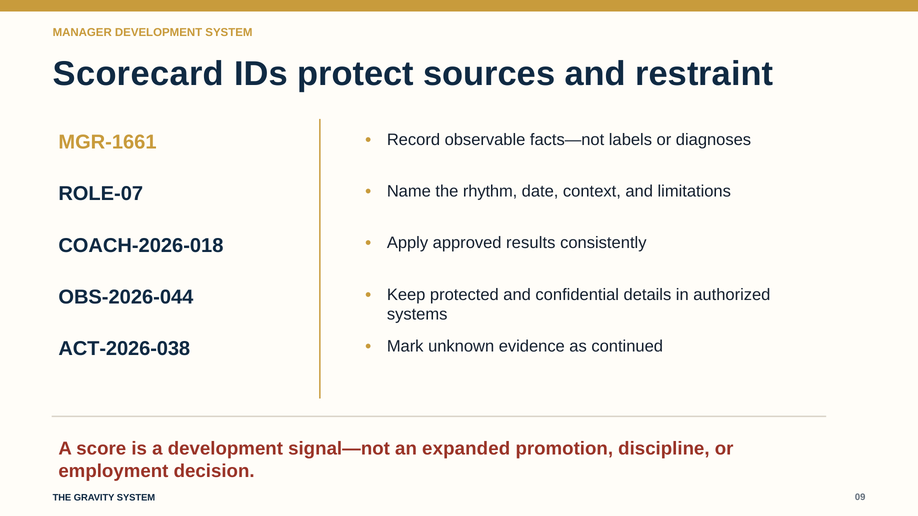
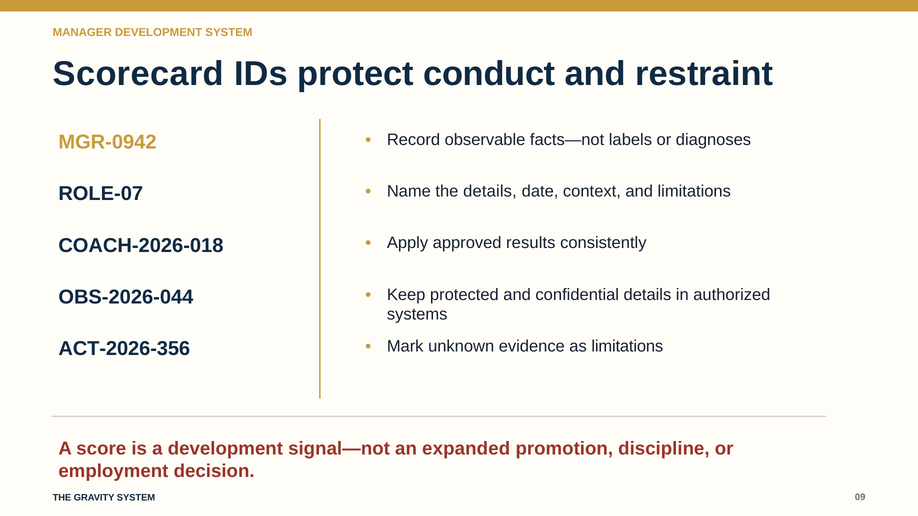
sources: sources -> conduct (489, 74)
MGR-1661: MGR-1661 -> MGR-0942 (107, 142)
the rhythm: rhythm -> details (490, 192)
as continued: continued -> limitations (627, 346)
ACT-2026-038: ACT-2026-038 -> ACT-2026-356 (124, 349)
